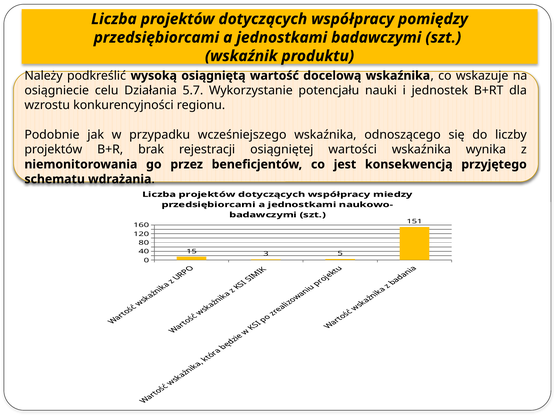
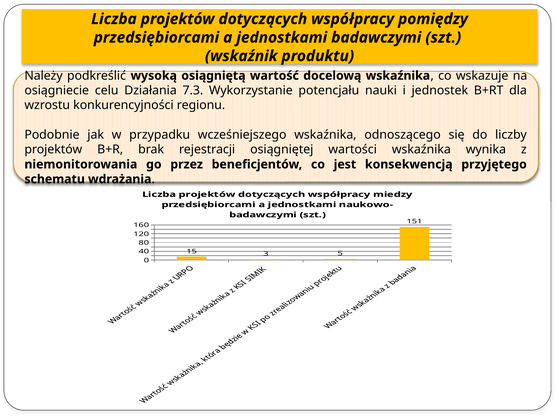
5.7: 5.7 -> 7.3 (193, 91)
